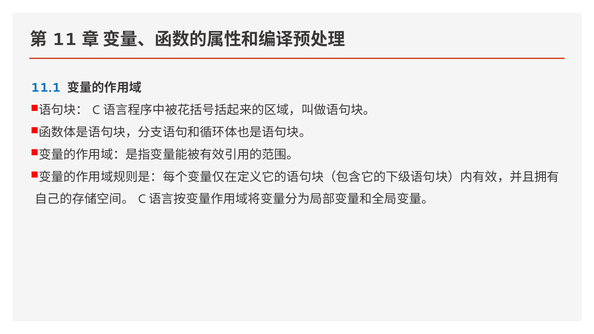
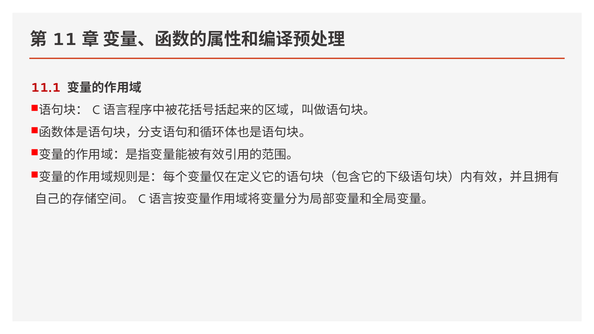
11.1 colour: blue -> red (46, 88)
